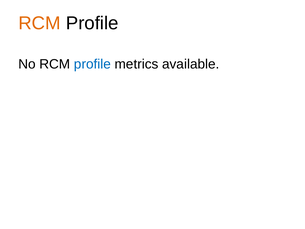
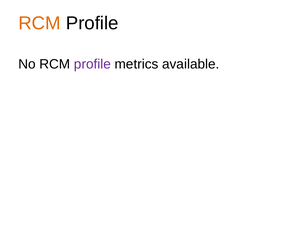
profile colour: blue -> purple (92, 64)
